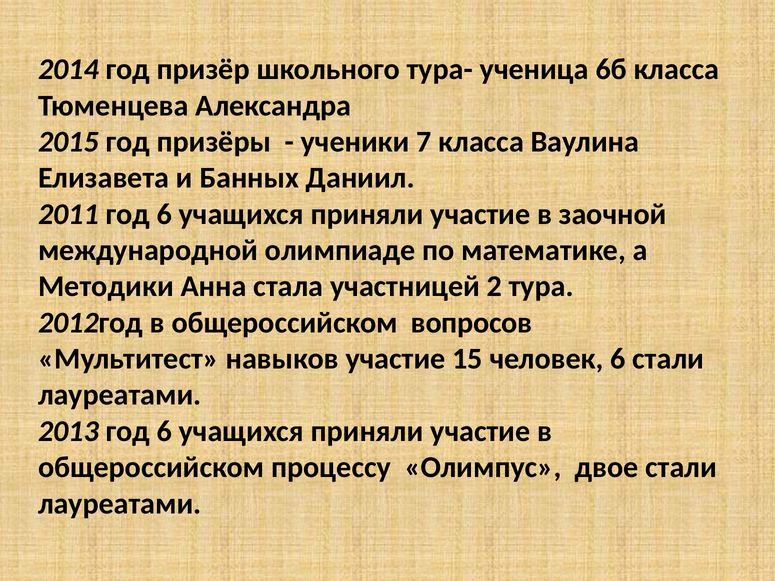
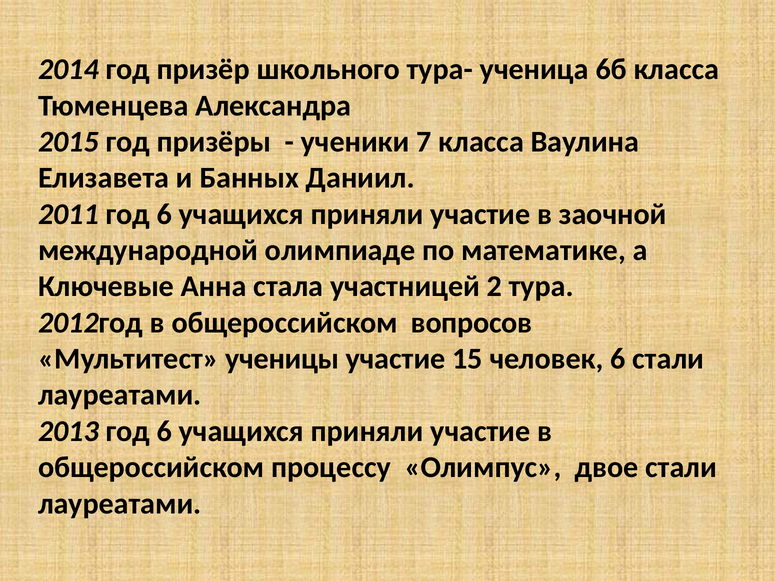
Методики: Методики -> Ключевые (106, 287)
навыков: навыков -> ученицы (282, 359)
